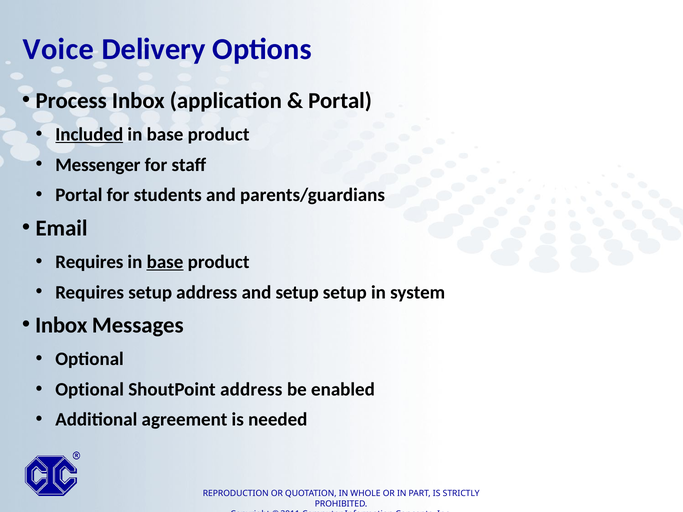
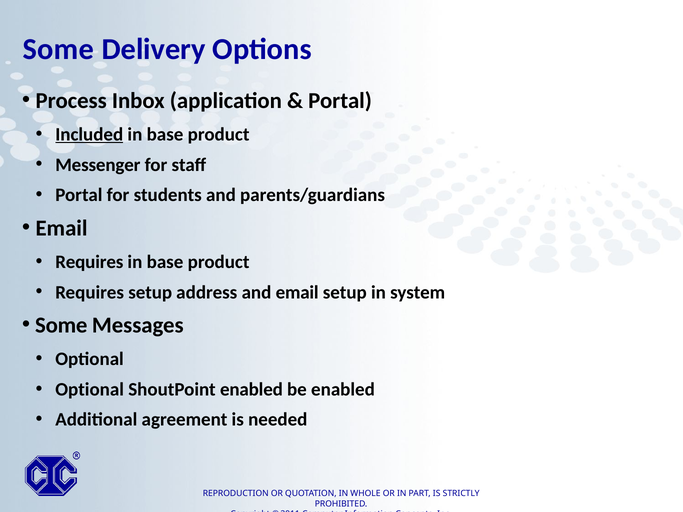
Voice: Voice -> Some (58, 49)
base underline: present -> none (165, 262)
and setup: setup -> email (297, 292)
Inbox: Inbox -> Some (61, 325)
ShoutPoint address: address -> enabled (251, 390)
